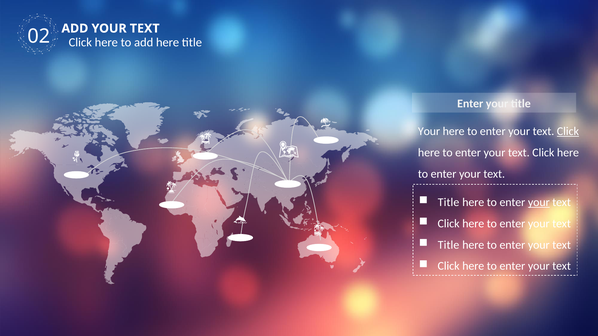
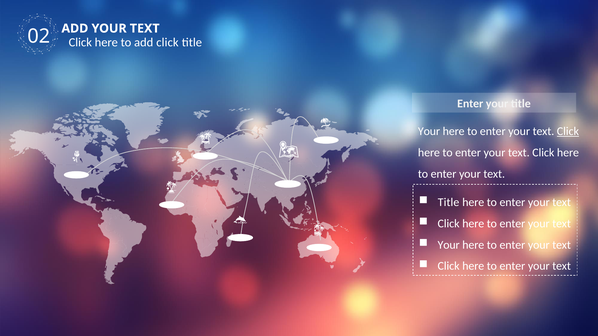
add here: here -> click (167, 42)
your underline: present -> none (539, 202)
Title: Title -> Your (449, 245)
